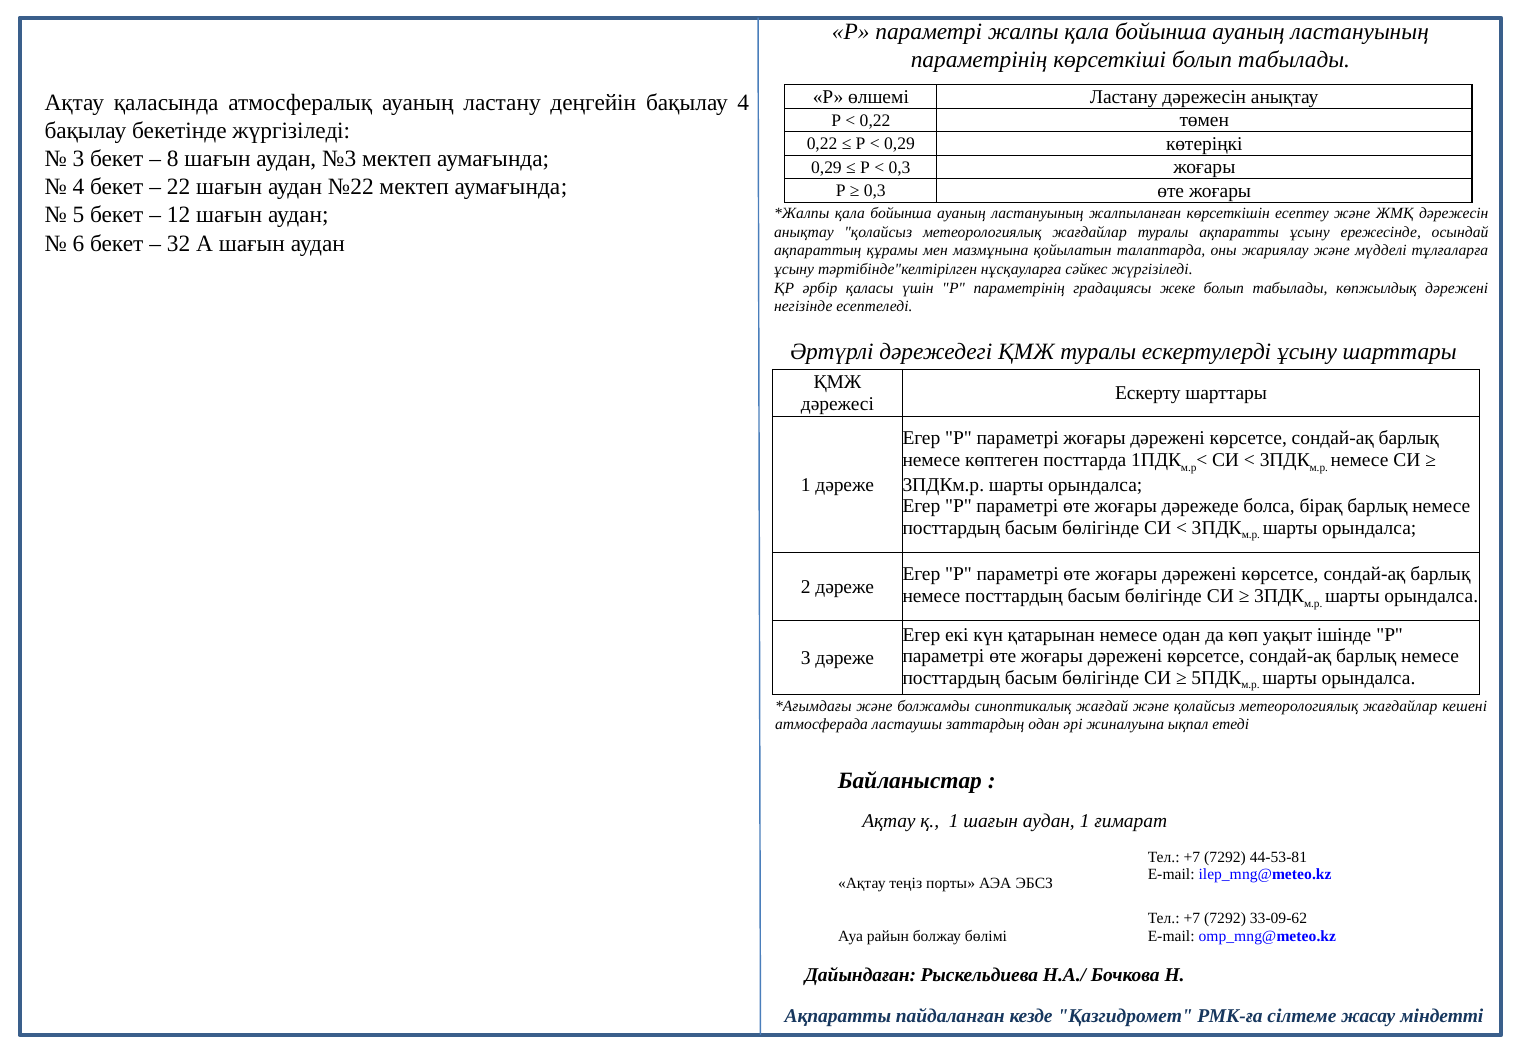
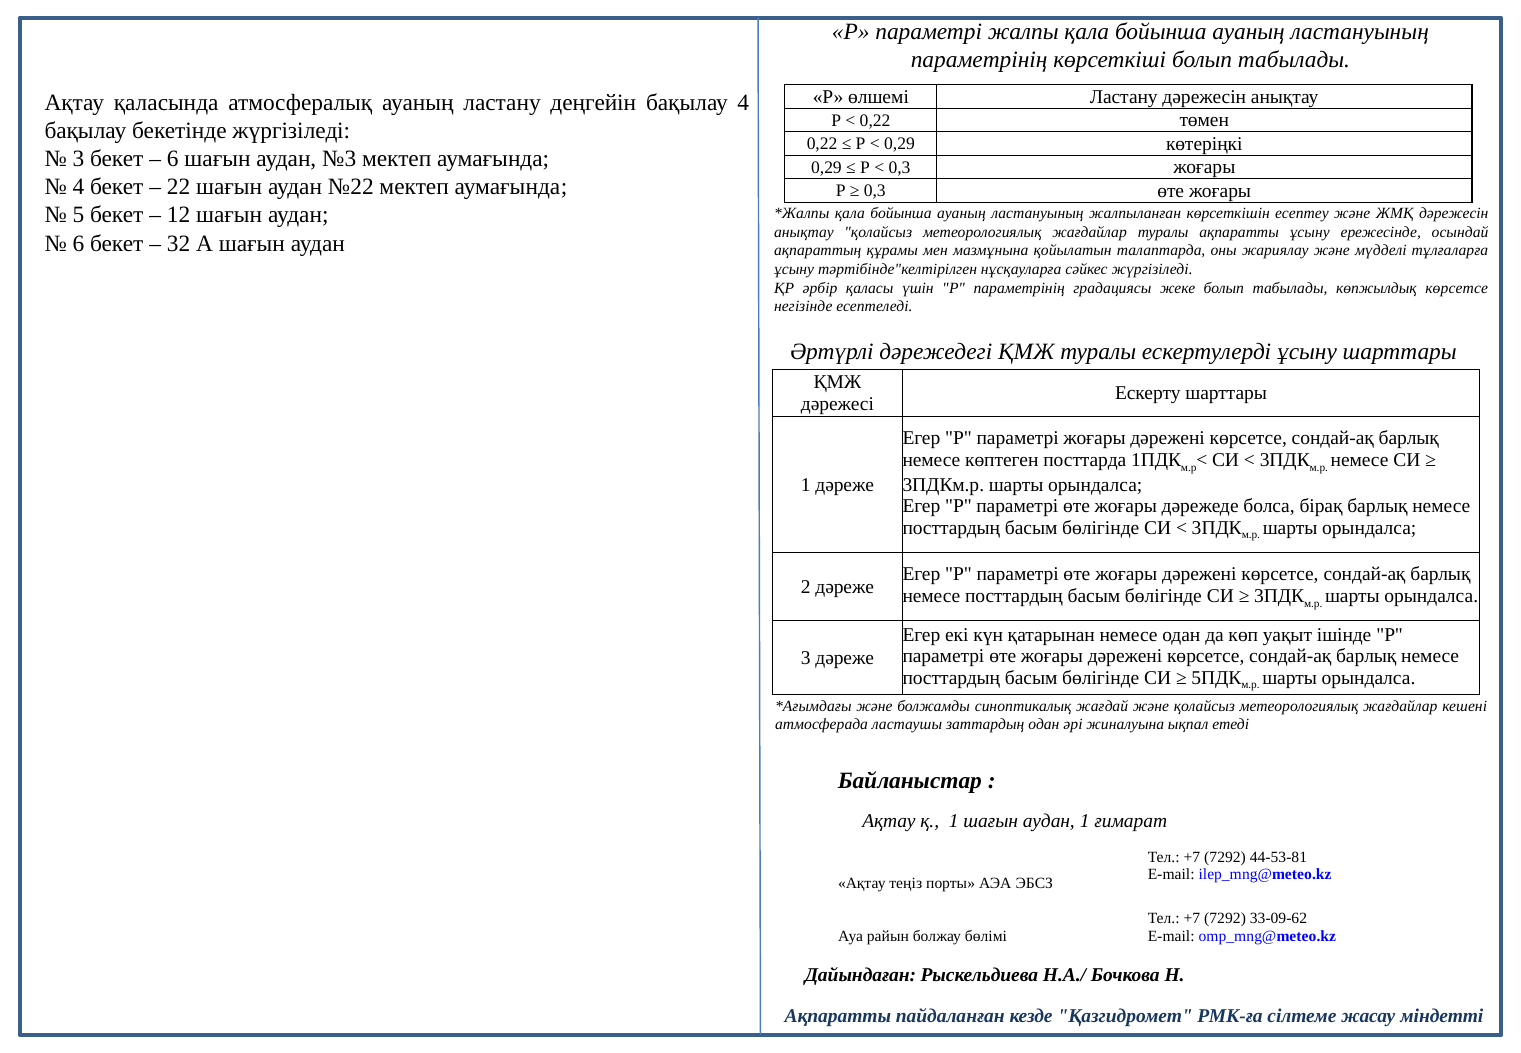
8: 8 -> 6 (173, 159)
көпжылдық дәрежені: дәрежені -> көрсетсе (1457, 288)
